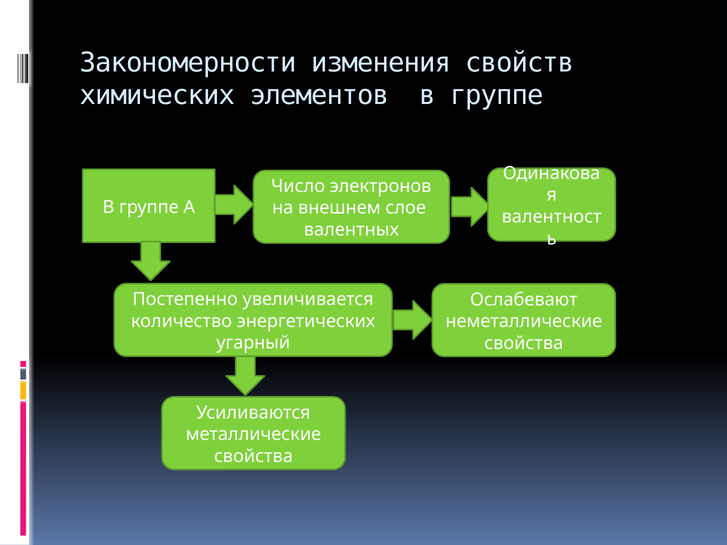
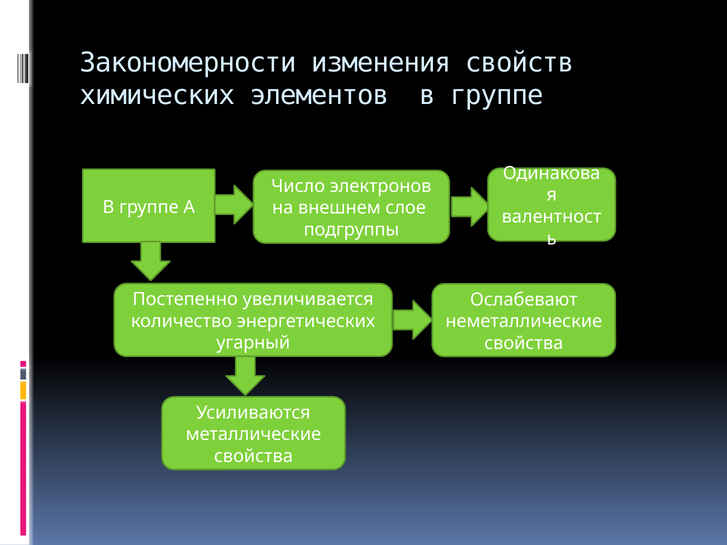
валентных: валентных -> подгруппы (351, 230)
